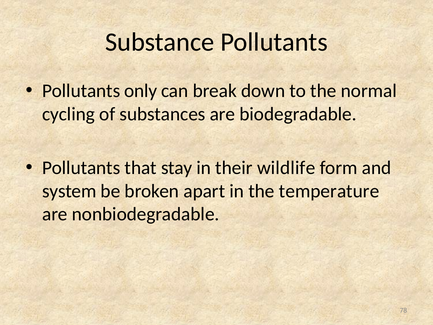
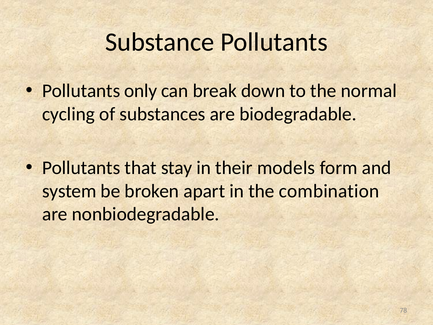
wildlife: wildlife -> models (286, 168)
temperature: temperature -> combination (329, 191)
